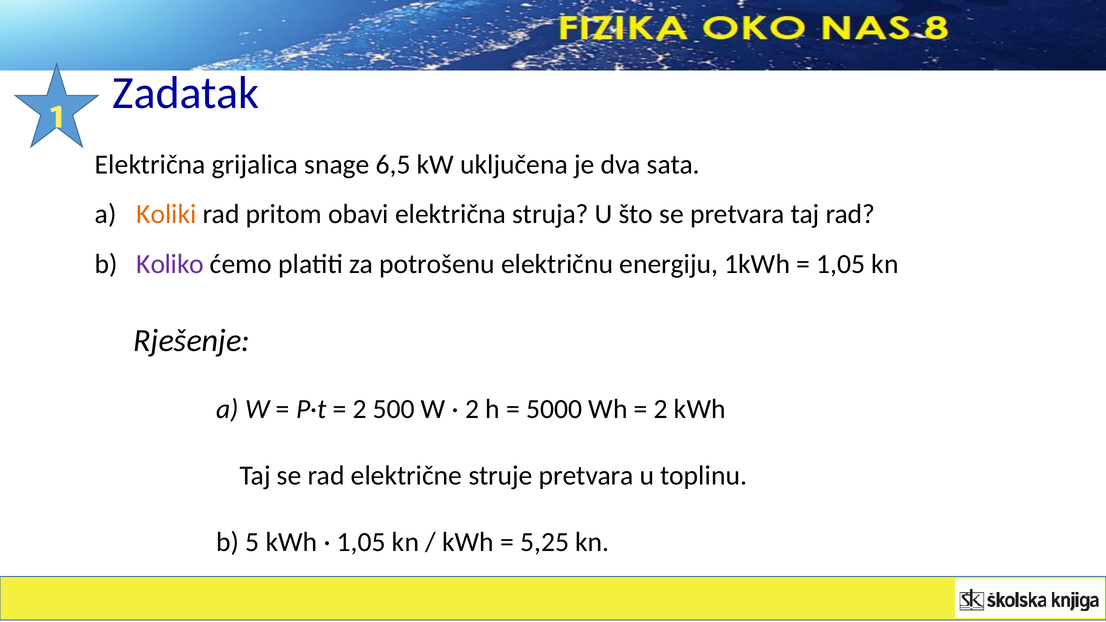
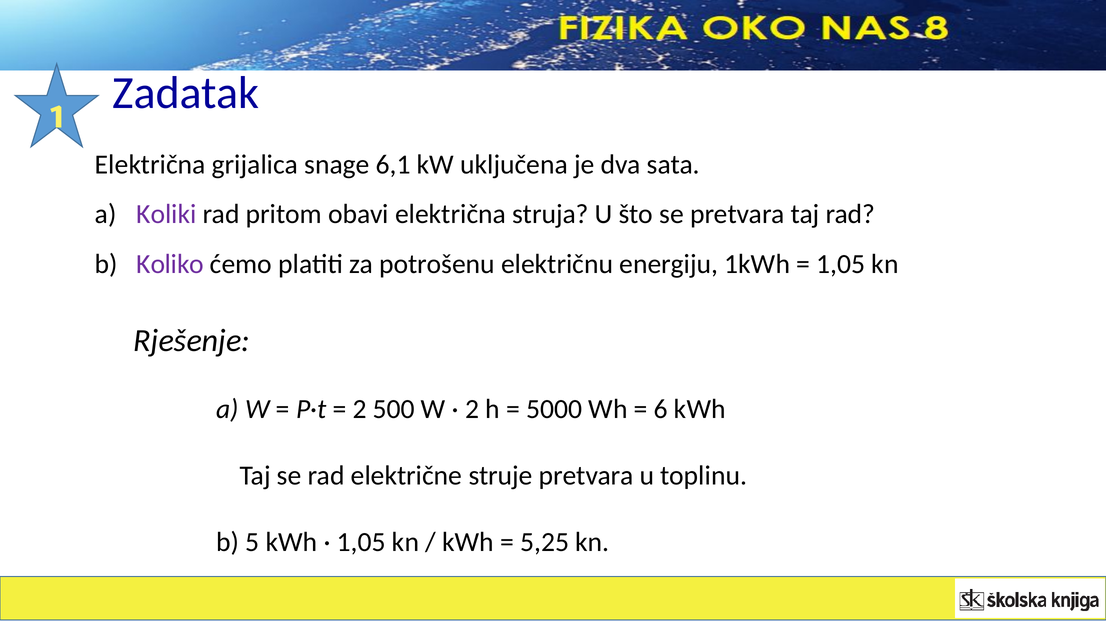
6,5: 6,5 -> 6,1 (393, 164)
Koliki colour: orange -> purple (166, 214)
2: 2 -> 6 (661, 409)
